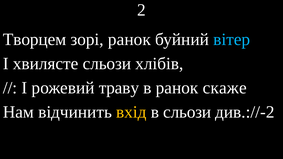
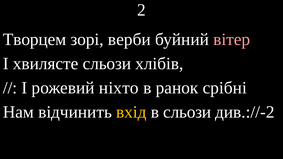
зорі ранок: ранок -> верби (129, 40)
вітер colour: light blue -> pink (232, 40)
траву: траву -> ніхто (119, 88)
скаже: скаже -> срібні (225, 88)
